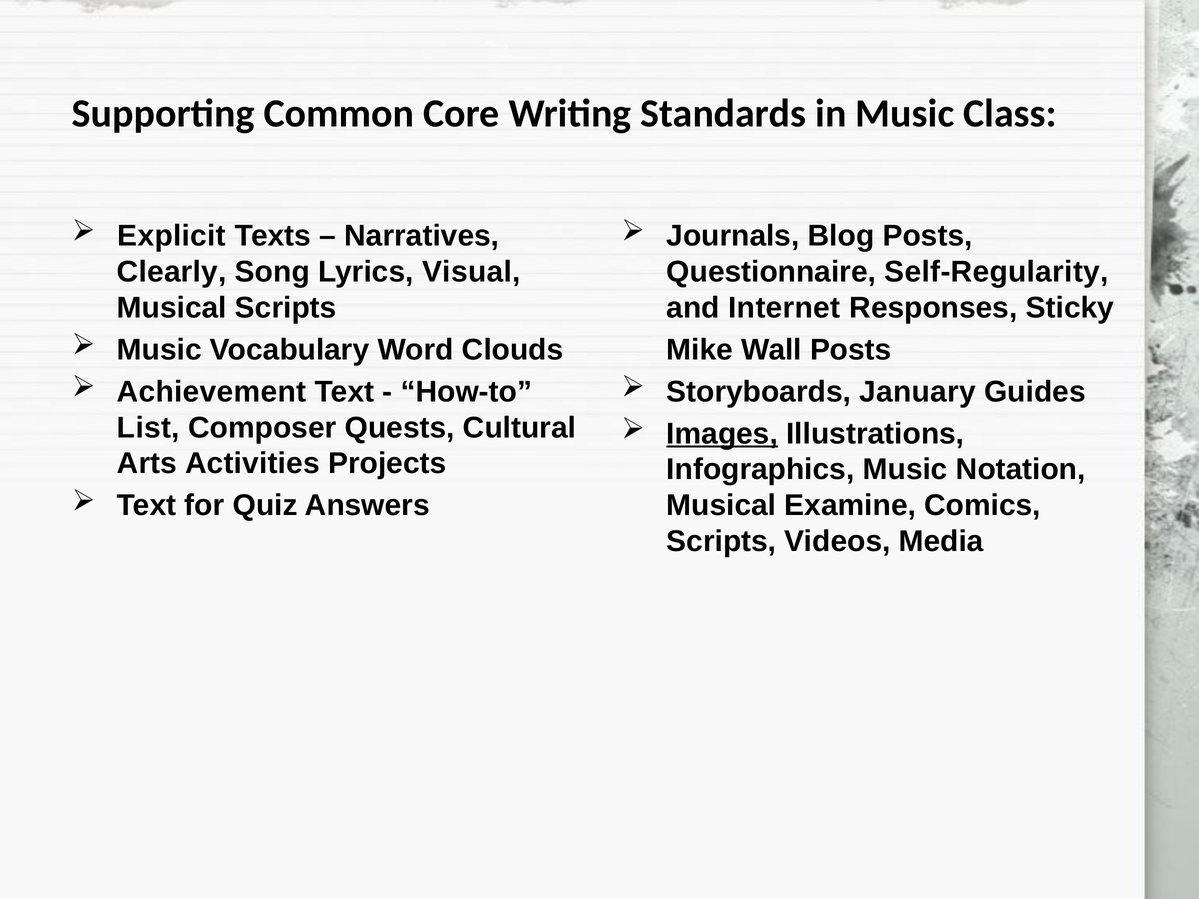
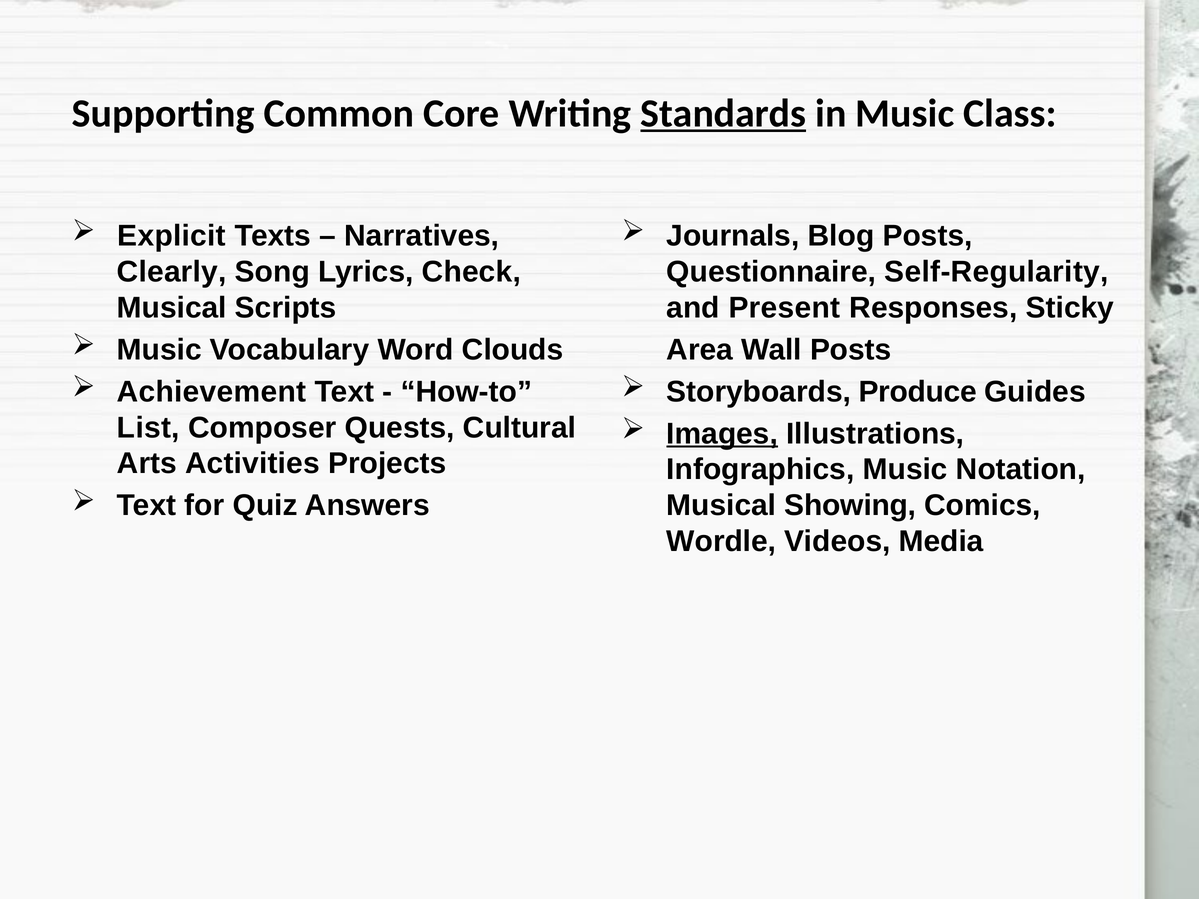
Standards underline: none -> present (723, 114)
Visual: Visual -> Check (471, 272)
Internet: Internet -> Present (784, 308)
Mike: Mike -> Area (700, 350)
January: January -> Produce (918, 392)
Examine: Examine -> Showing (850, 506)
Scripts: Scripts -> Wordle (721, 542)
